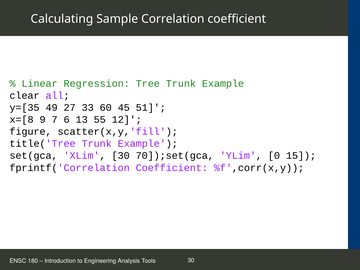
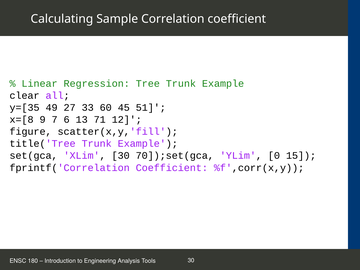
55: 55 -> 71 (100, 120)
